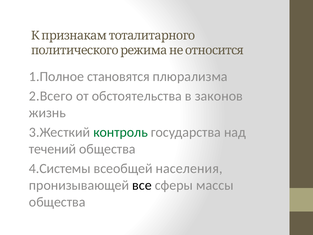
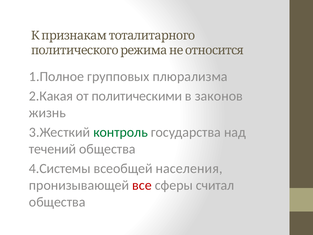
становятся: становятся -> групповых (118, 77)
2.Всего: 2.Всего -> 2.Какая (51, 96)
обстоятельства: обстоятельства -> политическими (137, 96)
все colour: black -> red (142, 185)
массы: массы -> считал (215, 185)
